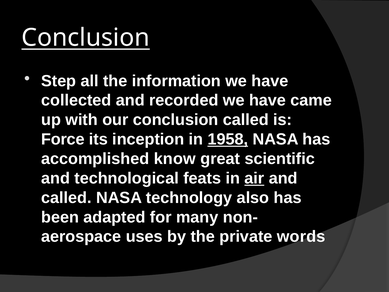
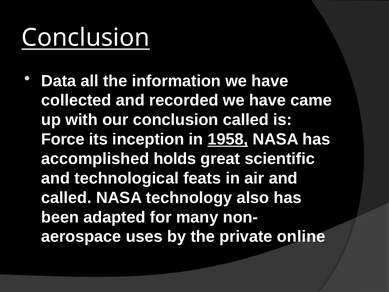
Step: Step -> Data (59, 81)
know: know -> holds (175, 159)
air underline: present -> none (254, 178)
words: words -> online (301, 236)
